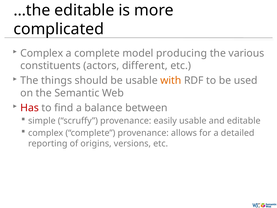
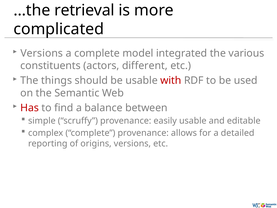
…the editable: editable -> retrieval (84, 10)
Complex: Complex -> Versions (42, 53)
producing: producing -> integrated (182, 53)
with colour: orange -> red (171, 80)
